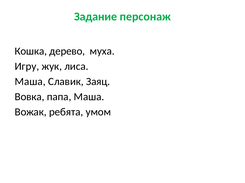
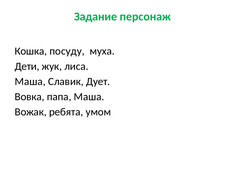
дерево: дерево -> посуду (67, 51)
Игру: Игру -> Дети (27, 67)
Заяц: Заяц -> Дует (98, 82)
